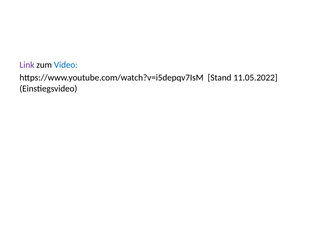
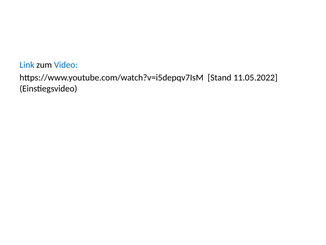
Link colour: purple -> blue (27, 65)
